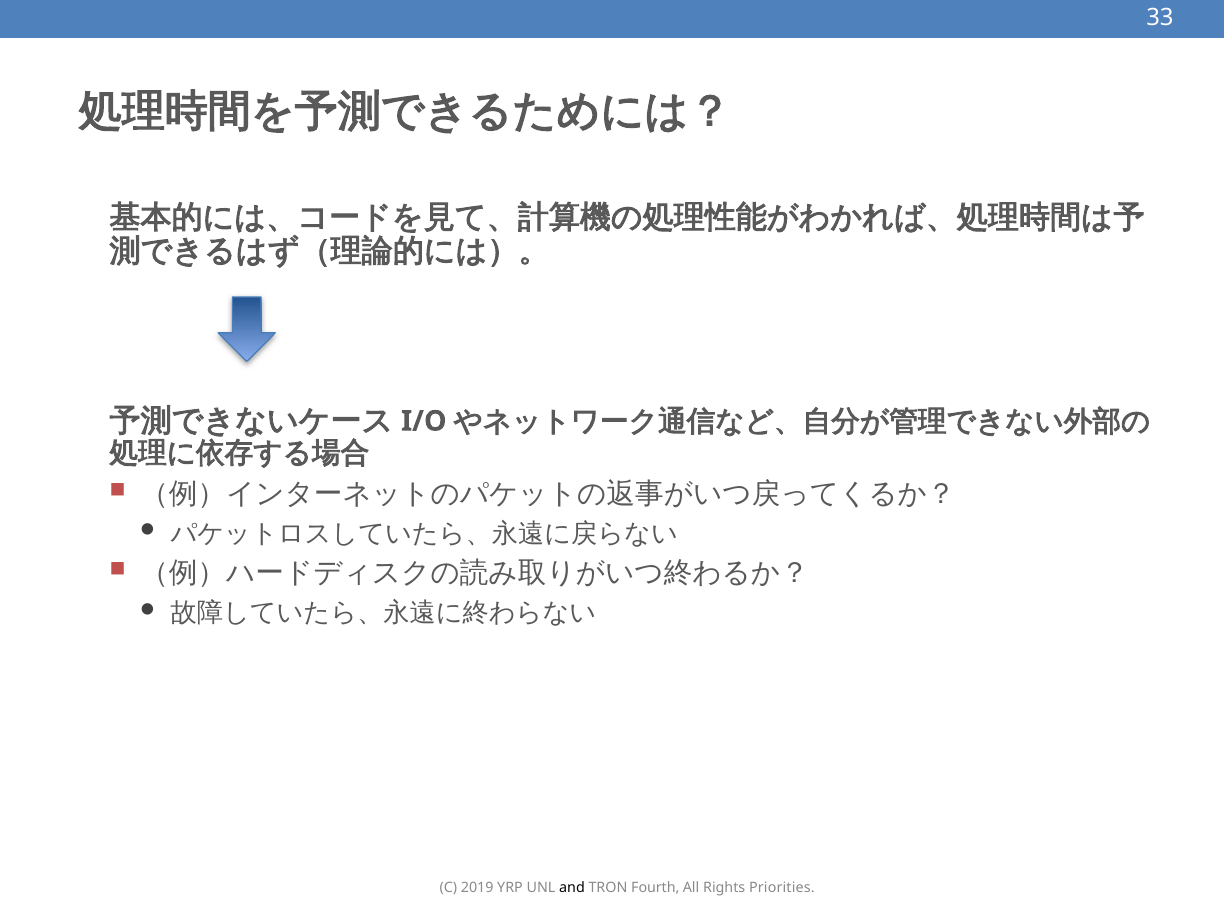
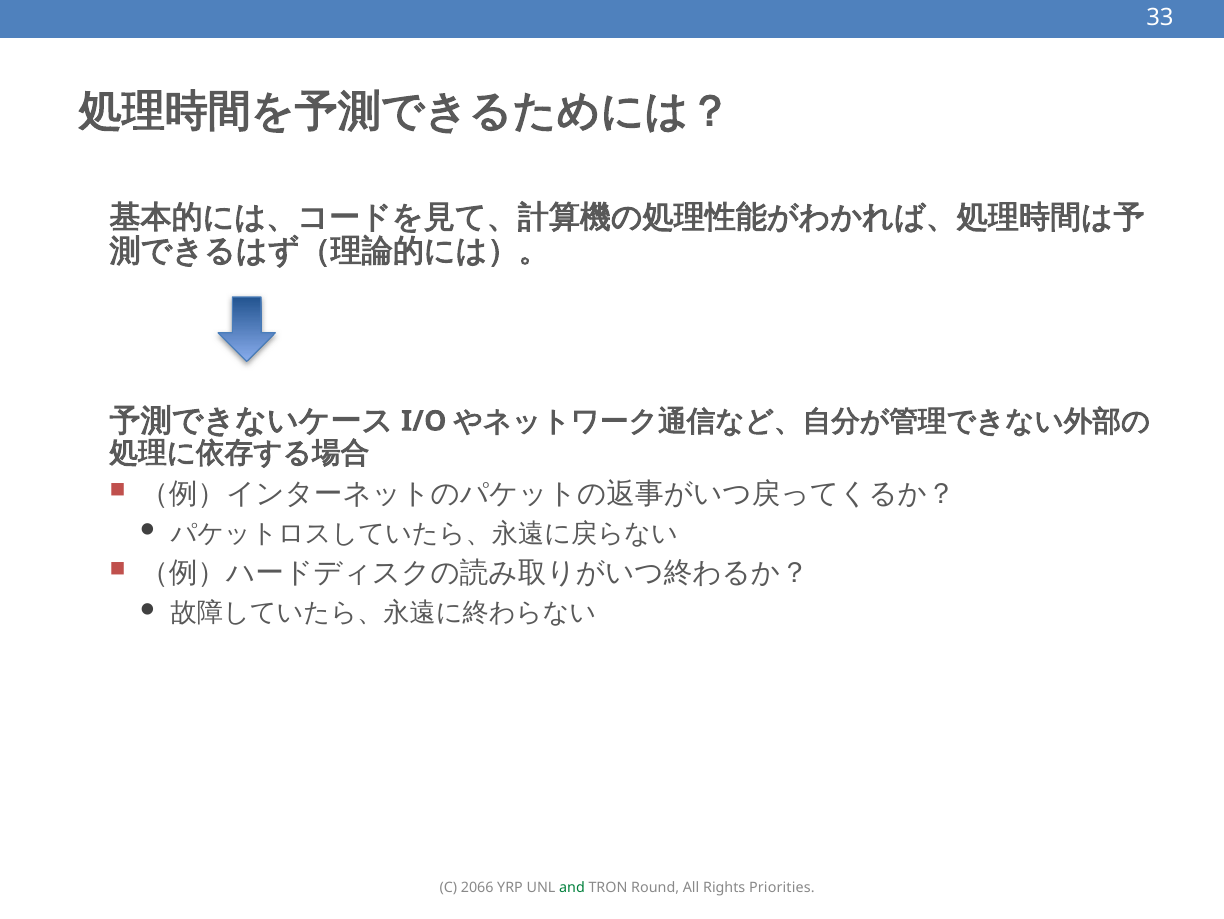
2019: 2019 -> 2066 (477, 887)
and colour: black -> green (572, 887)
Fourth: Fourth -> Round (655, 887)
